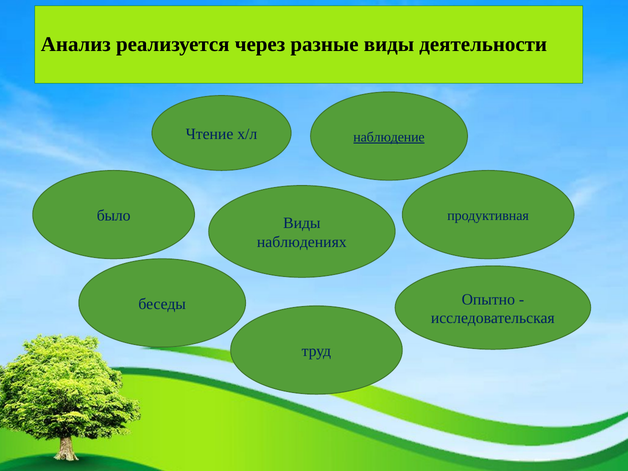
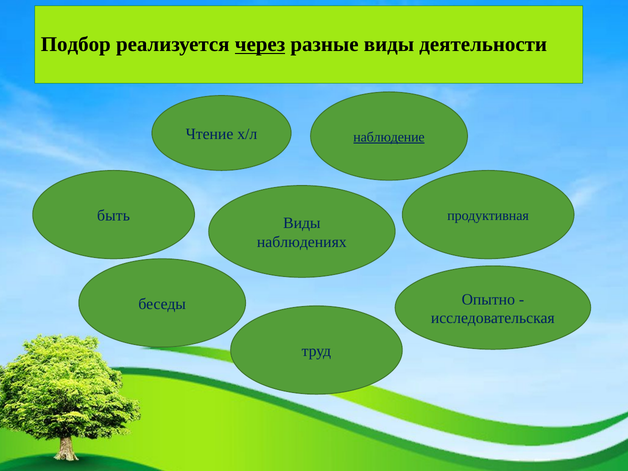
Анализ: Анализ -> Подбор (76, 45)
через underline: none -> present (260, 45)
было: было -> быть (114, 216)
